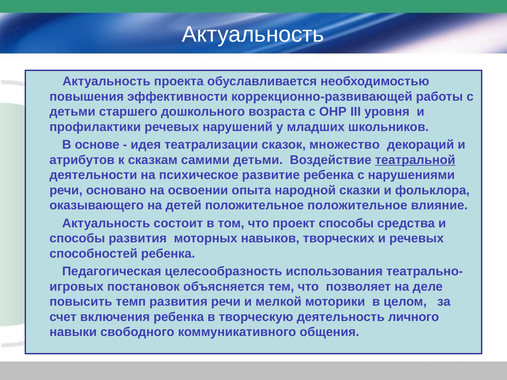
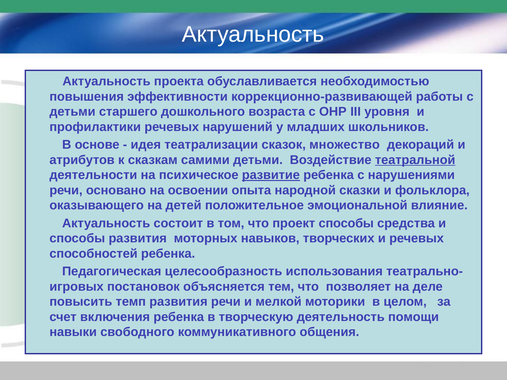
развитие underline: none -> present (271, 175)
положительное положительное: положительное -> эмоциональной (357, 206)
личного: личного -> помощи (414, 317)
